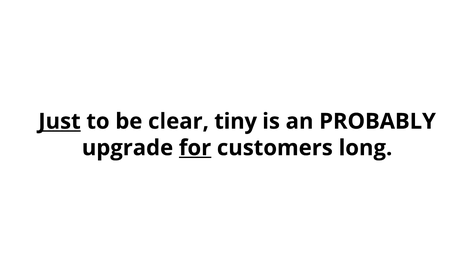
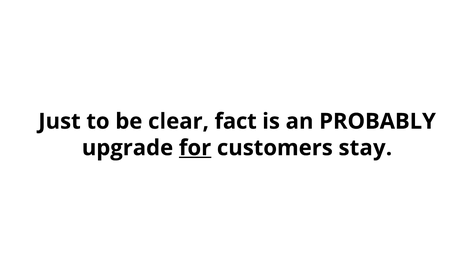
Just underline: present -> none (59, 121)
tiny: tiny -> fact (236, 121)
long: long -> stay (365, 148)
